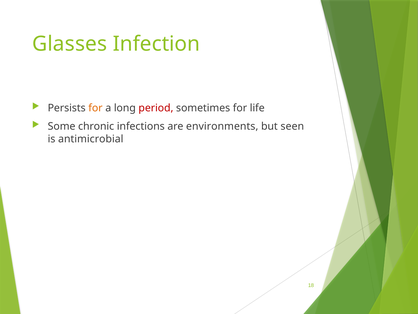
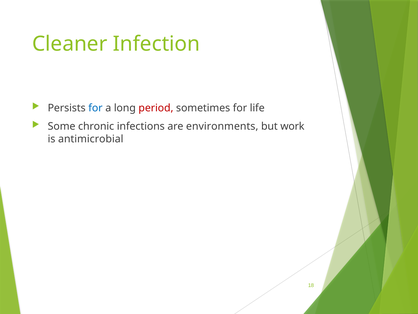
Glasses: Glasses -> Cleaner (70, 44)
for colour: orange -> blue (95, 108)
seen: seen -> work (292, 126)
